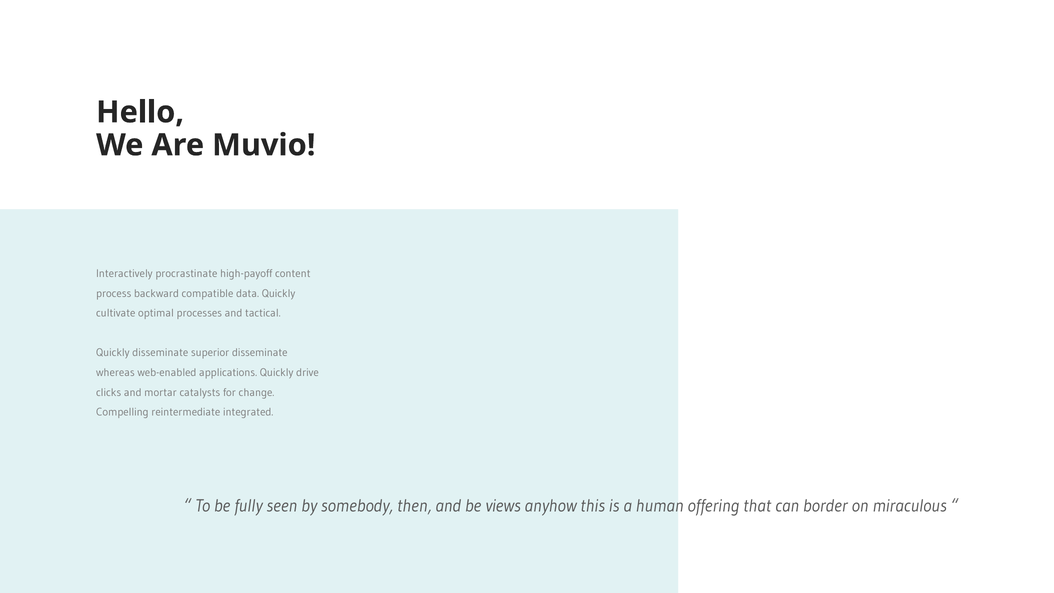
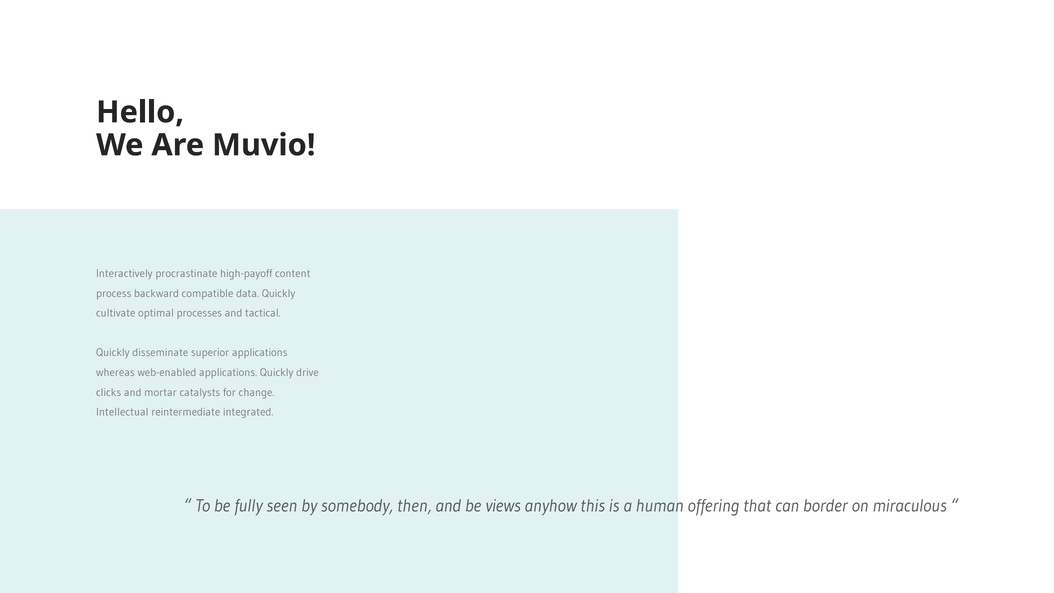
superior disseminate: disseminate -> applications (260, 353)
Compelling: Compelling -> Intellectual (122, 412)
